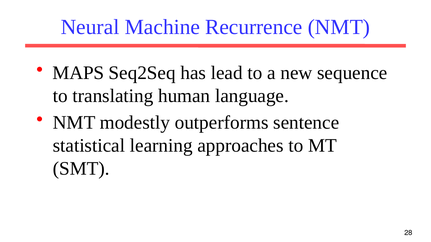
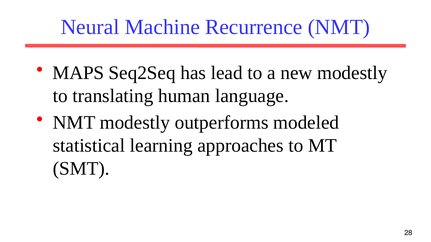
new sequence: sequence -> modestly (352, 73)
sentence: sentence -> modeled (306, 123)
